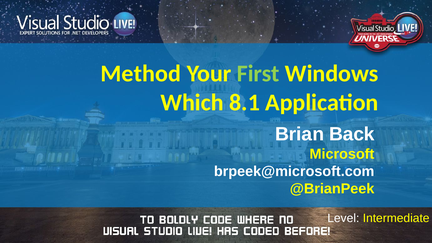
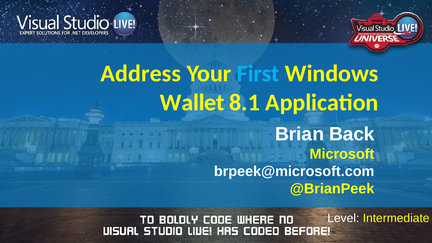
Method: Method -> Address (141, 74)
First colour: light green -> light blue (258, 74)
Which: Which -> Wallet (192, 102)
